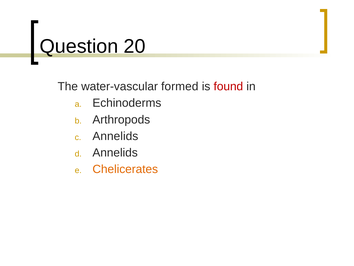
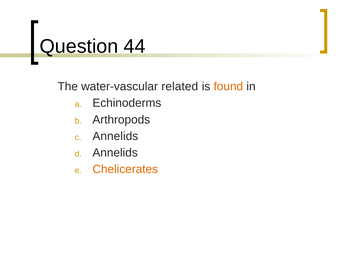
20: 20 -> 44 (135, 46)
formed: formed -> related (180, 86)
found colour: red -> orange (228, 86)
